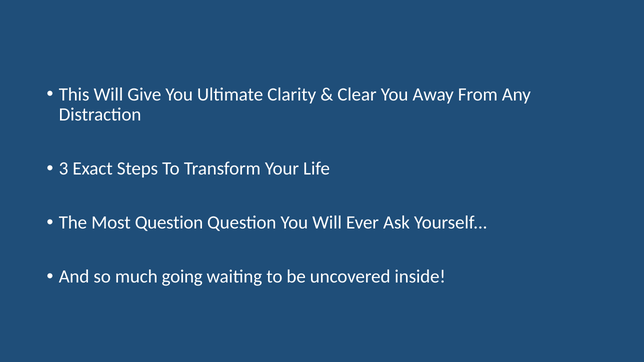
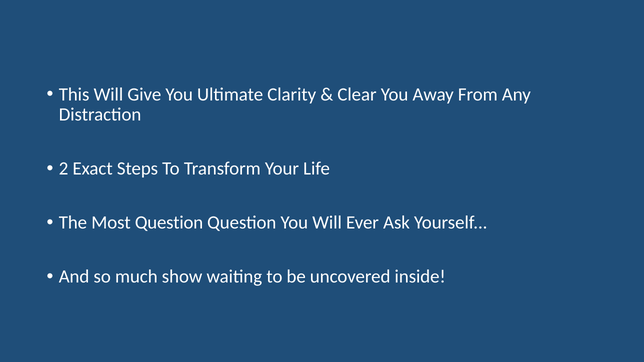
3: 3 -> 2 (64, 169)
going: going -> show (182, 277)
